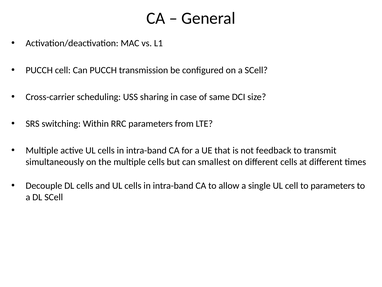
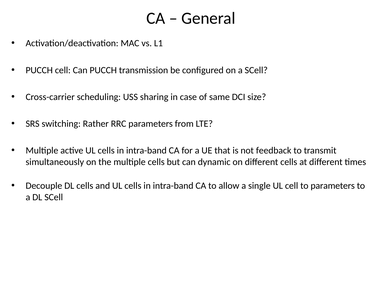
Within: Within -> Rather (96, 123)
smallest: smallest -> dynamic (214, 162)
